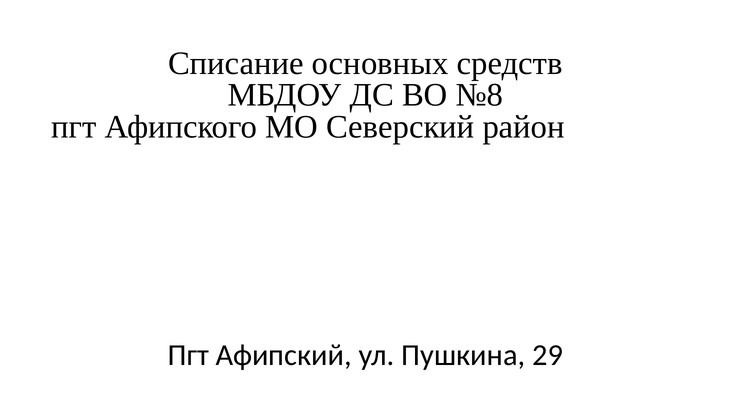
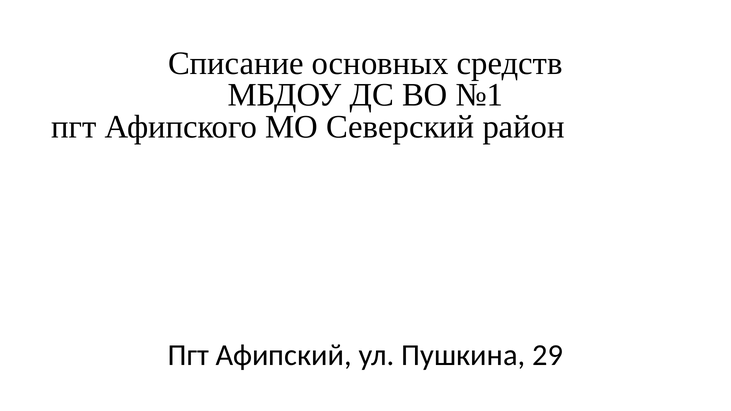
№8: №8 -> №1 (479, 95)
